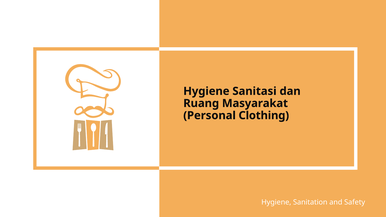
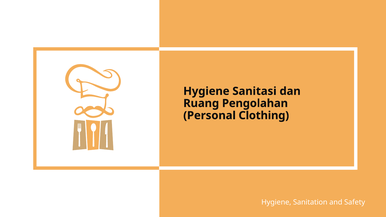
Masyarakat: Masyarakat -> Pengolahan (255, 103)
